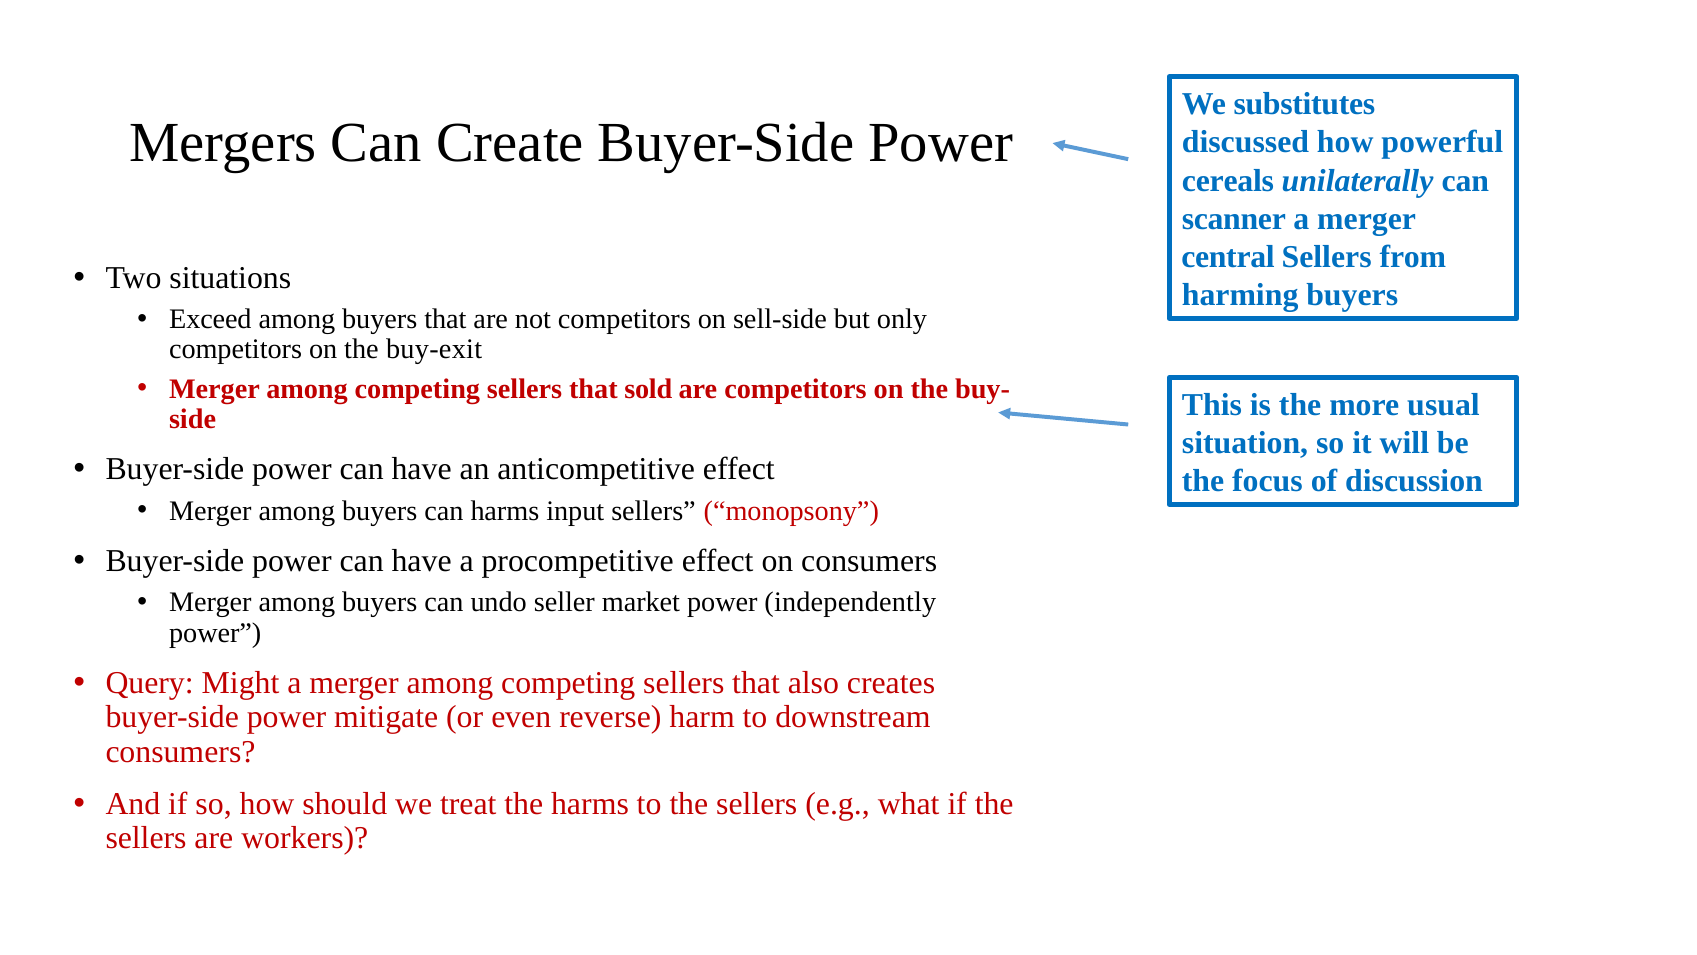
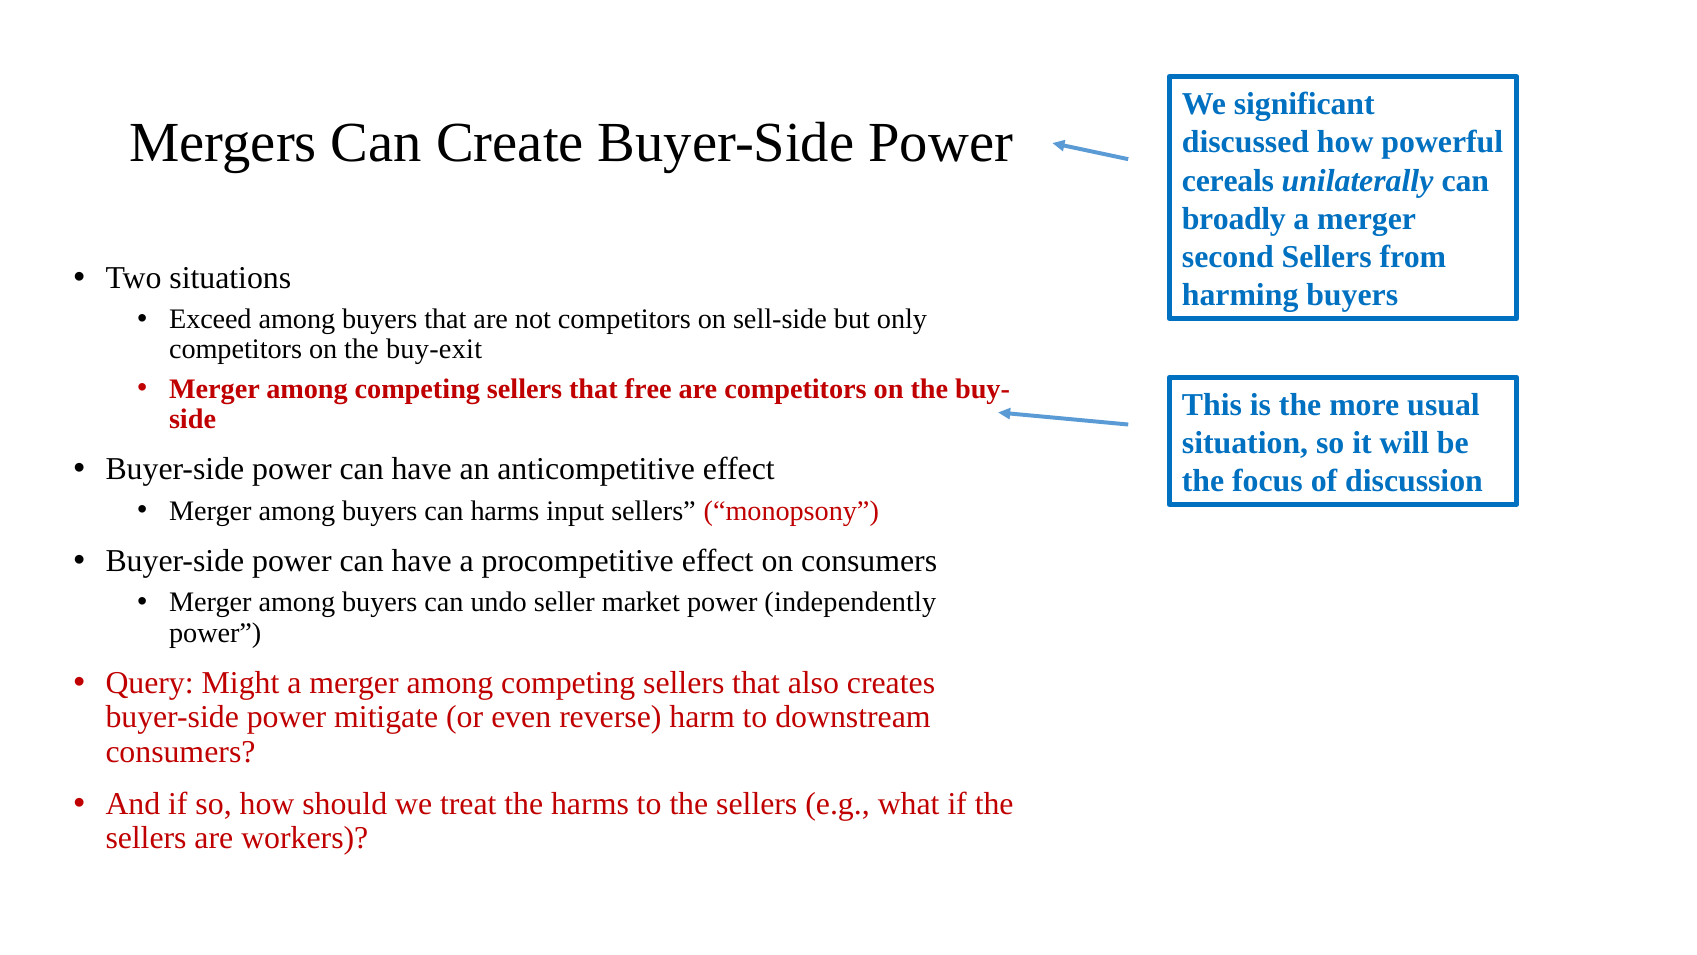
substitutes: substitutes -> significant (1304, 104)
scanner: scanner -> broadly (1234, 219)
central: central -> second (1228, 257)
sold: sold -> free (648, 389)
